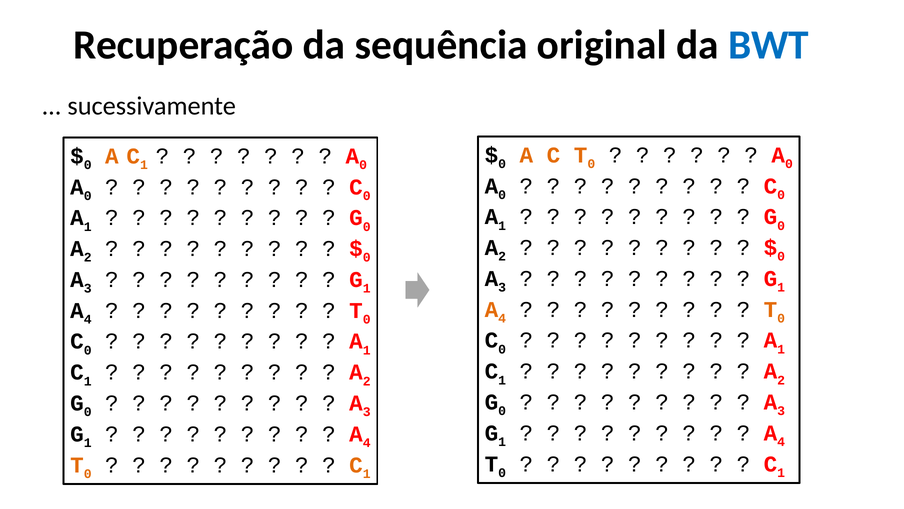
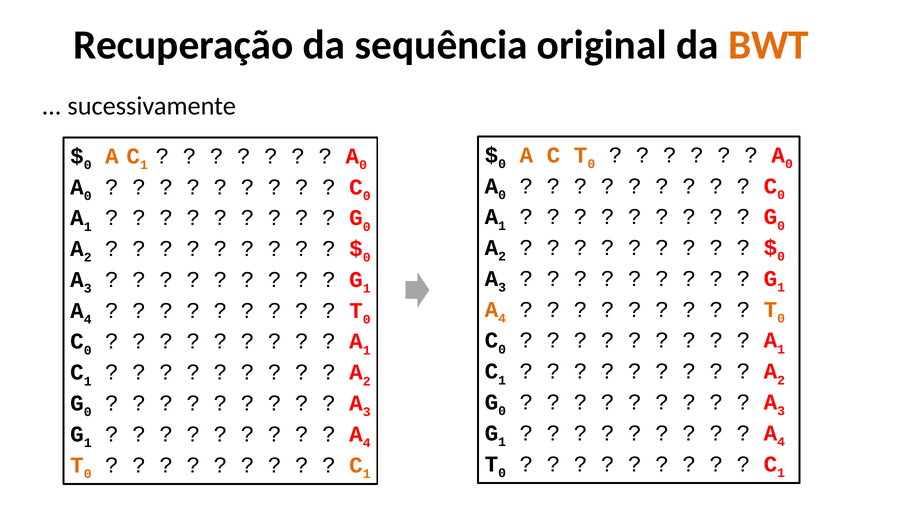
BWT colour: blue -> orange (768, 45)
